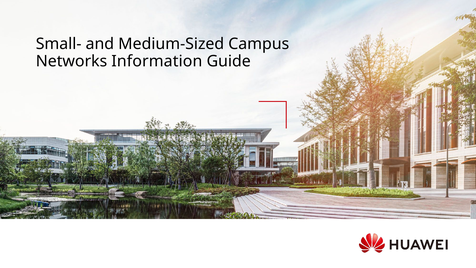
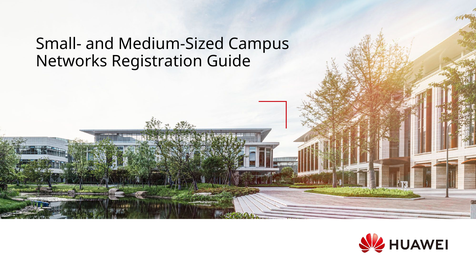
Information: Information -> Registration (157, 61)
